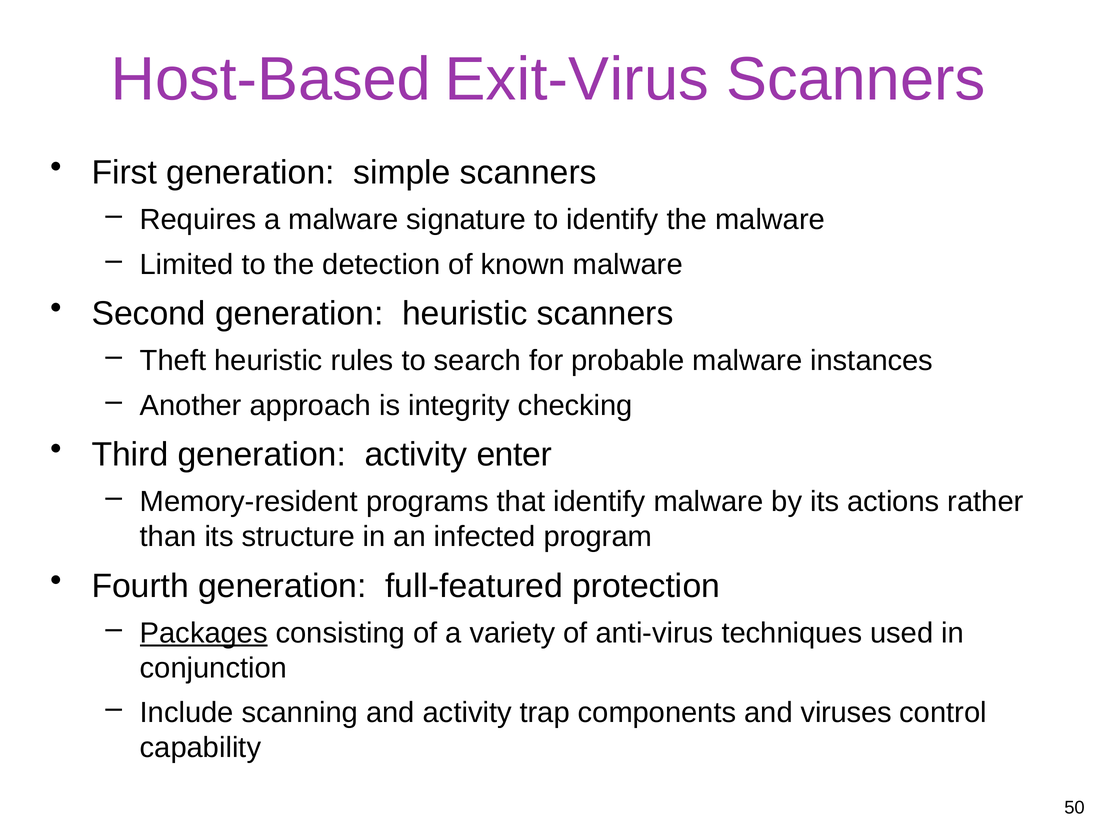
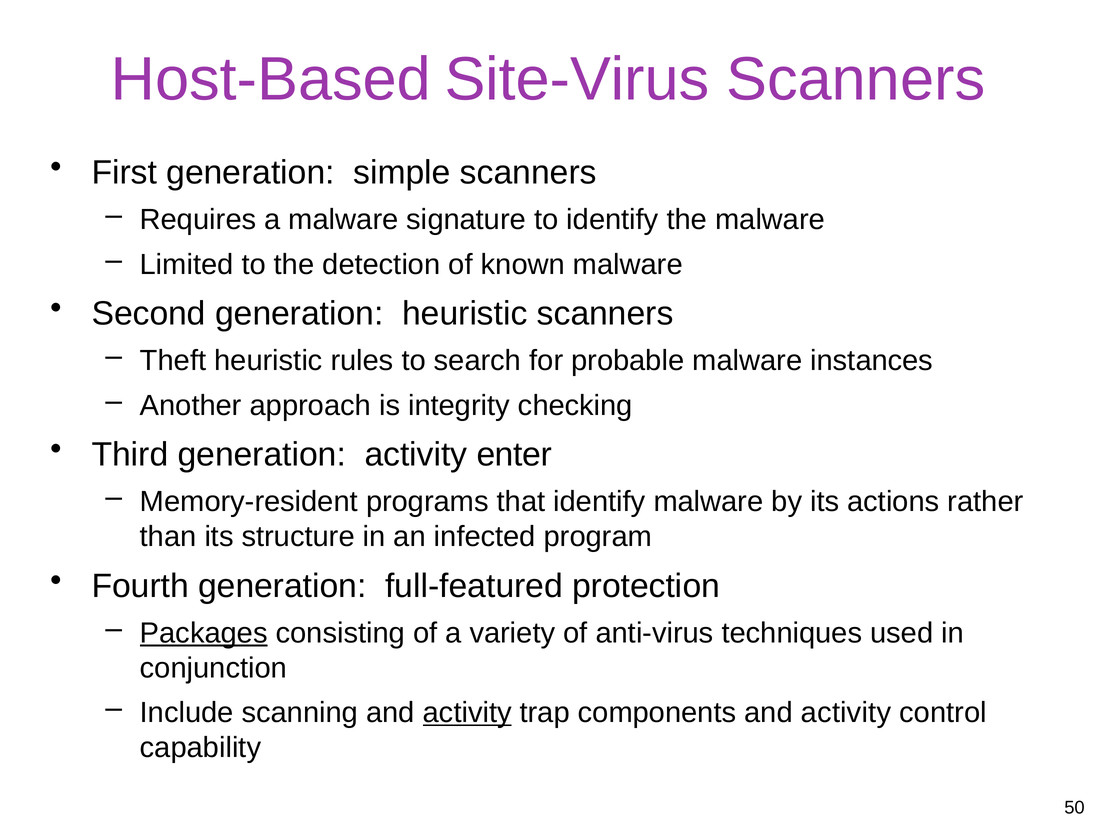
Exit-Virus: Exit-Virus -> Site-Virus (577, 80)
activity underline: none -> present (467, 713)
components and viruses: viruses -> activity (846, 713)
